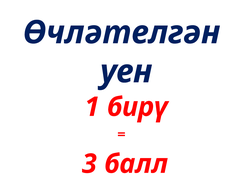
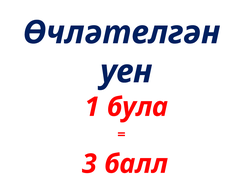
бирү: бирү -> була (137, 107)
